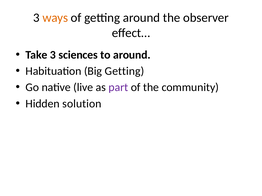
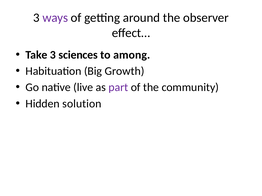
ways colour: orange -> purple (55, 18)
to around: around -> among (132, 55)
Big Getting: Getting -> Growth (125, 71)
